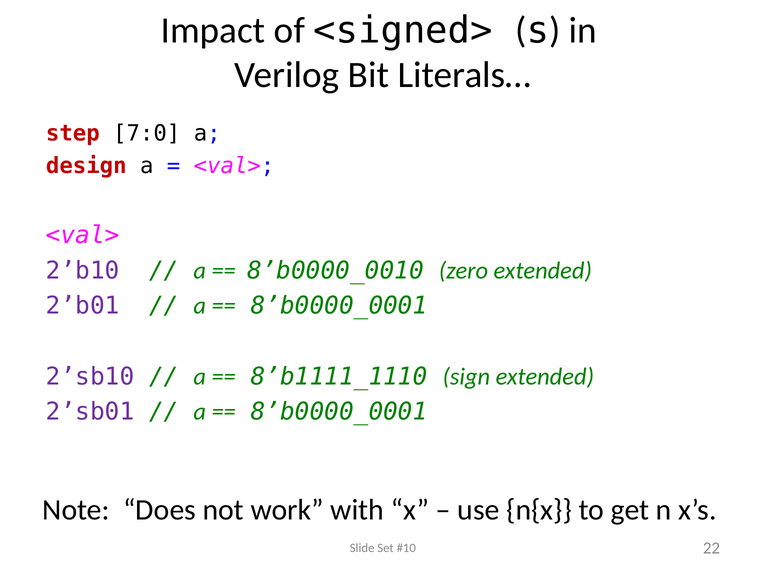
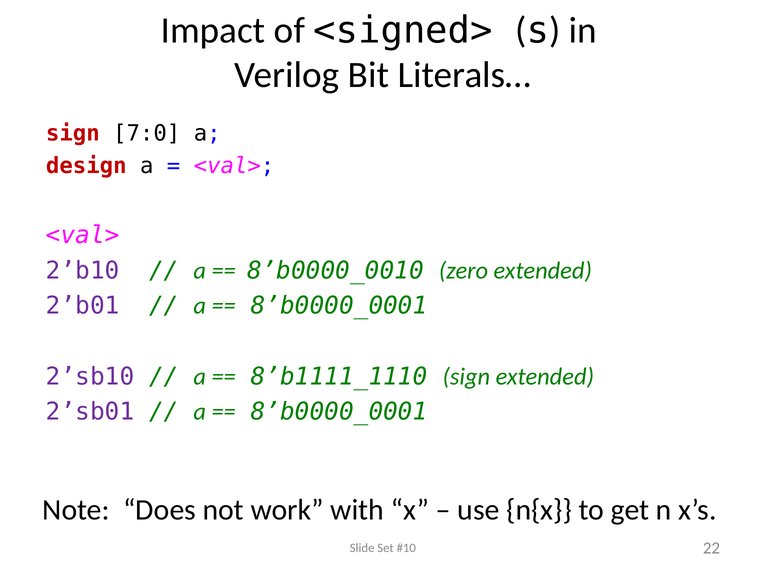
step: step -> sign (73, 134)
